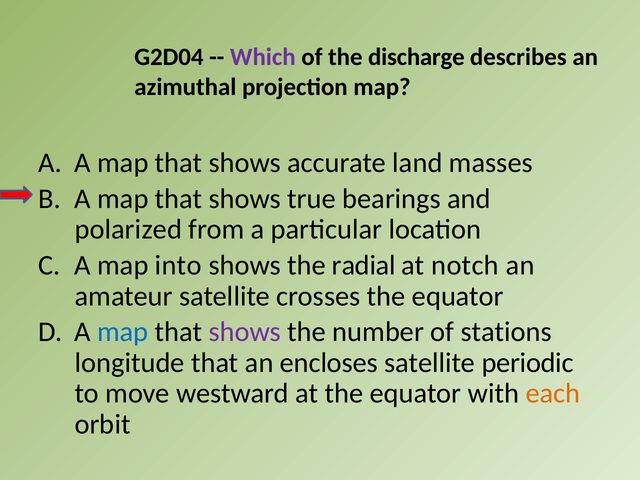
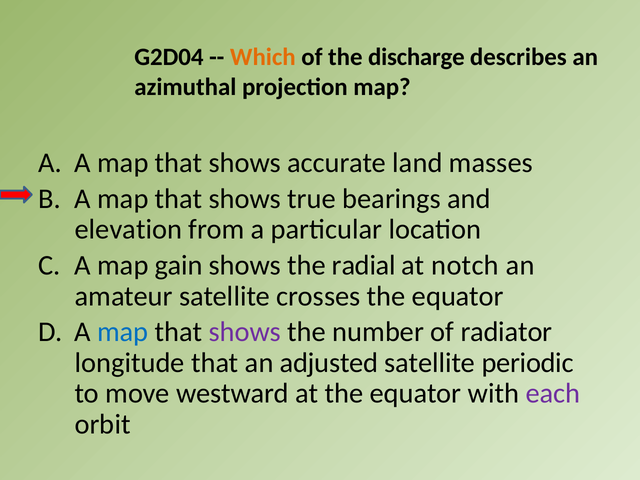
Which colour: purple -> orange (263, 57)
polarized: polarized -> elevation (128, 230)
into: into -> gain (179, 265)
stations: stations -> radiator (506, 332)
encloses: encloses -> adjusted (329, 363)
each colour: orange -> purple (553, 394)
